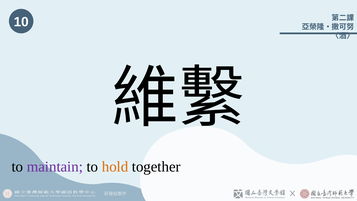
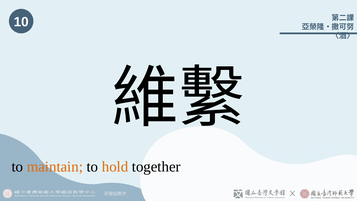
maintain colour: purple -> orange (55, 167)
